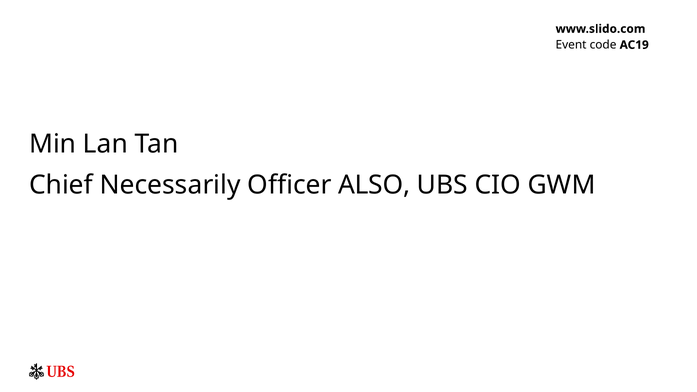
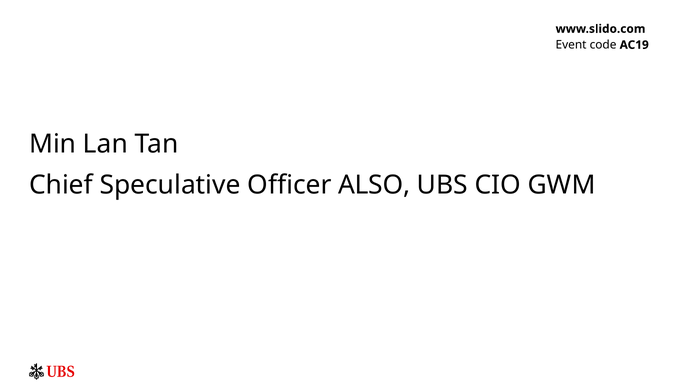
Necessarily: Necessarily -> Speculative (170, 185)
